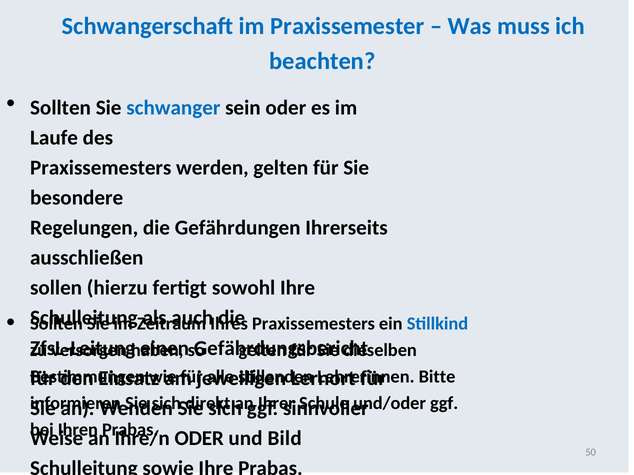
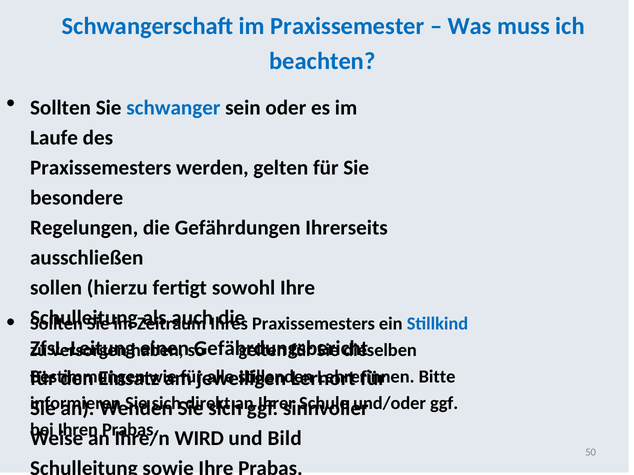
ODER: ODER -> WIRD (199, 439)
